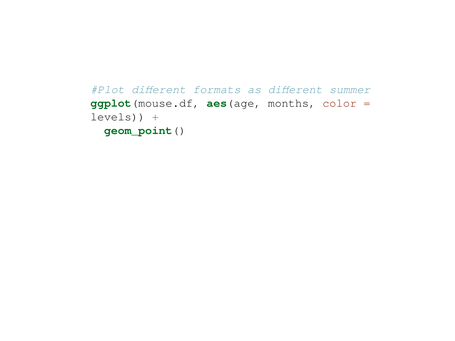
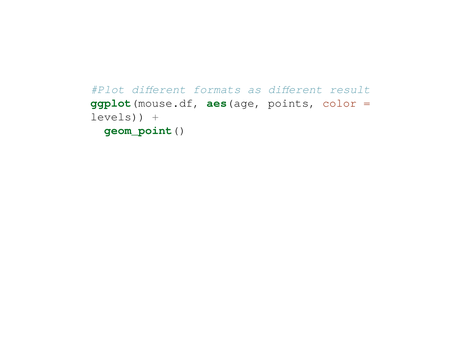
summer: summer -> result (350, 90)
months: months -> points (292, 103)
